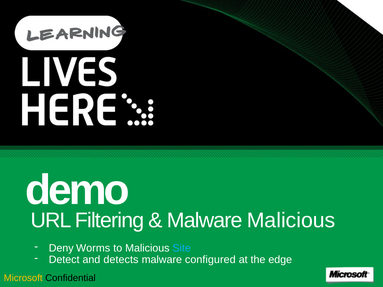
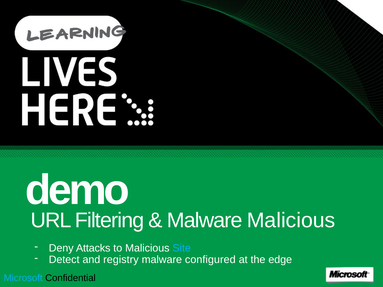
Worms: Worms -> Attacks (93, 248)
detects: detects -> registry (121, 260)
Microsoft colour: yellow -> light blue (23, 278)
